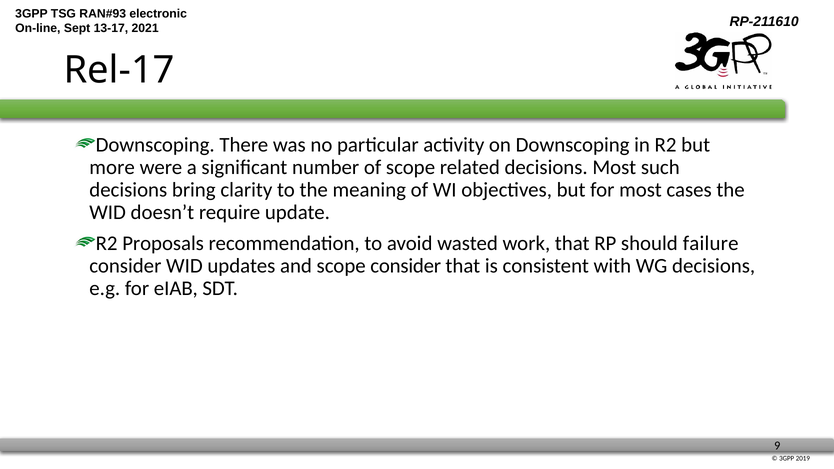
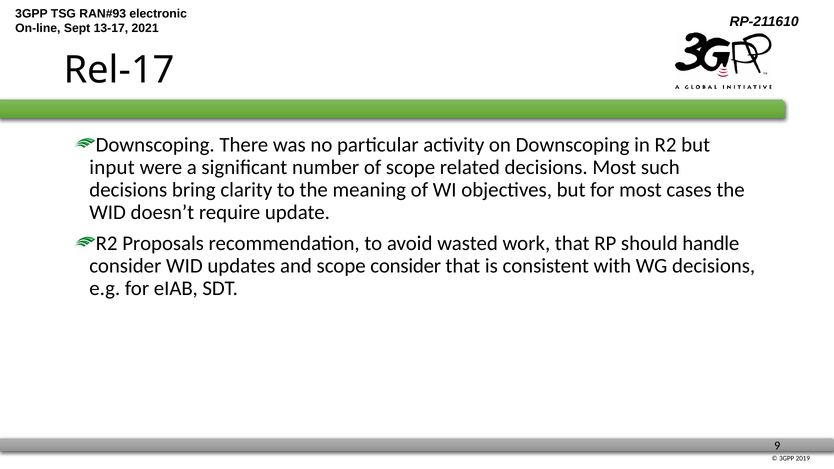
more: more -> input (112, 167)
failure: failure -> handle (711, 243)
